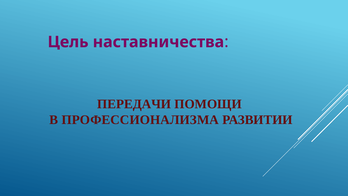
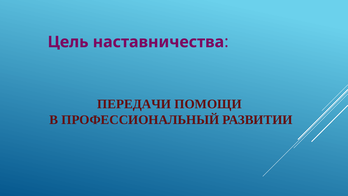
ПРОФЕССИОНАЛИЗМА: ПРОФЕССИОНАЛИЗМА -> ПРОФЕССИОНАЛЬНЫЙ (140, 120)
